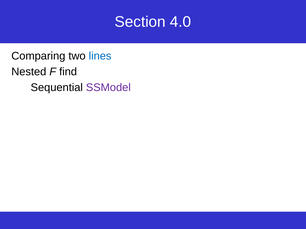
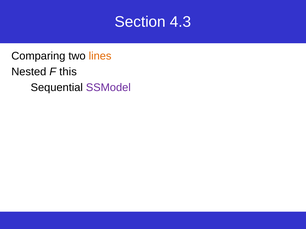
4.0: 4.0 -> 4.3 (181, 22)
lines colour: blue -> orange (100, 56)
find: find -> this (68, 72)
